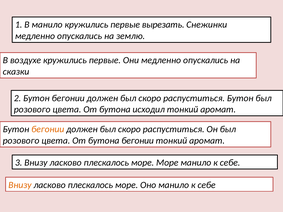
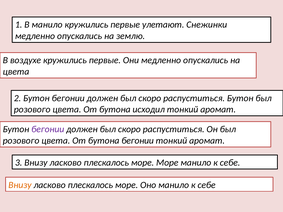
вырезать: вырезать -> улетают (163, 25)
сказки: сказки -> цвета (16, 72)
бегонии colour: orange -> purple (48, 129)
